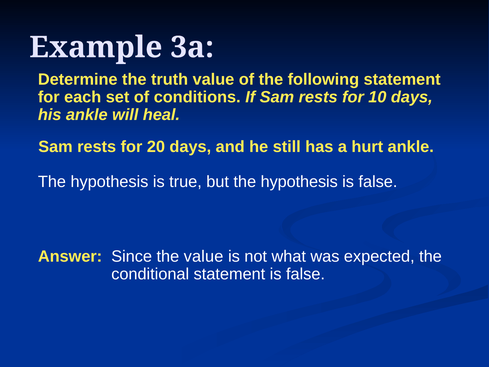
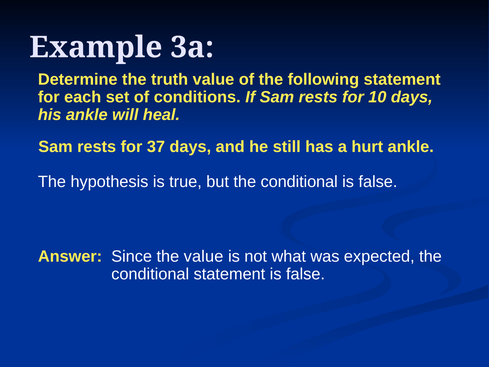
20: 20 -> 37 (156, 147)
but the hypothesis: hypothesis -> conditional (299, 182)
